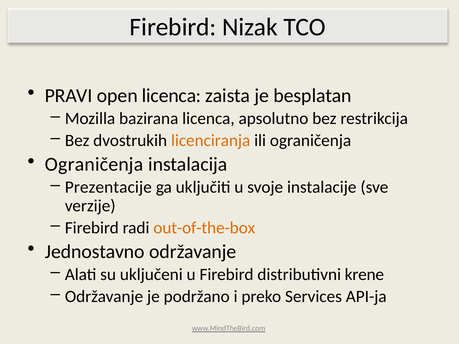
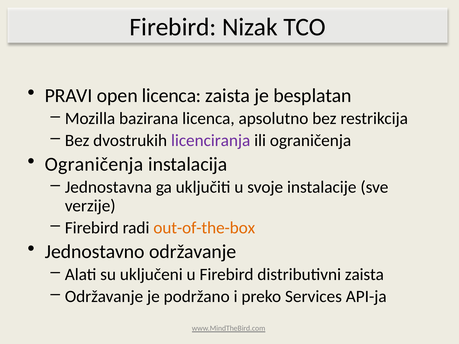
licenciranja colour: orange -> purple (211, 141)
Prezentacije: Prezentacije -> Jednostavna (108, 187)
distributivni krene: krene -> zaista (364, 275)
